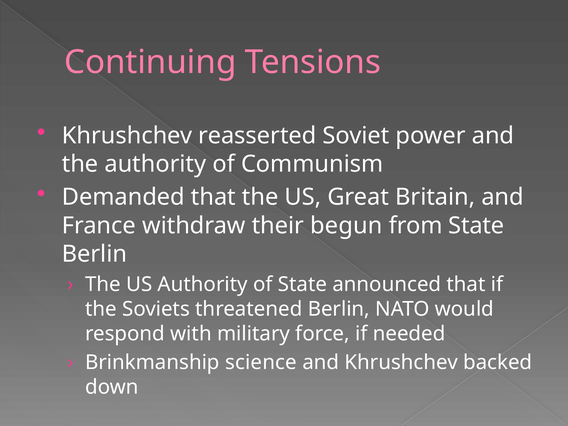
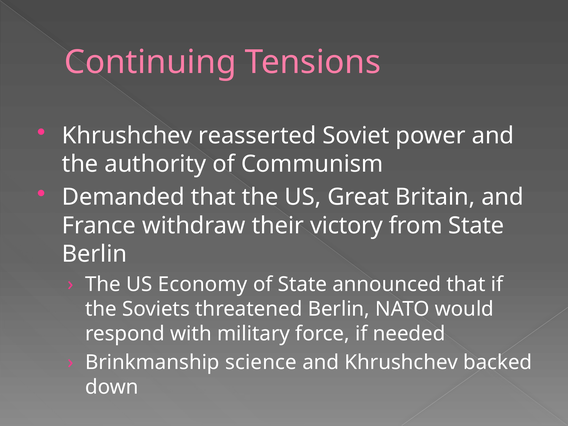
begun: begun -> victory (346, 226)
US Authority: Authority -> Economy (203, 284)
